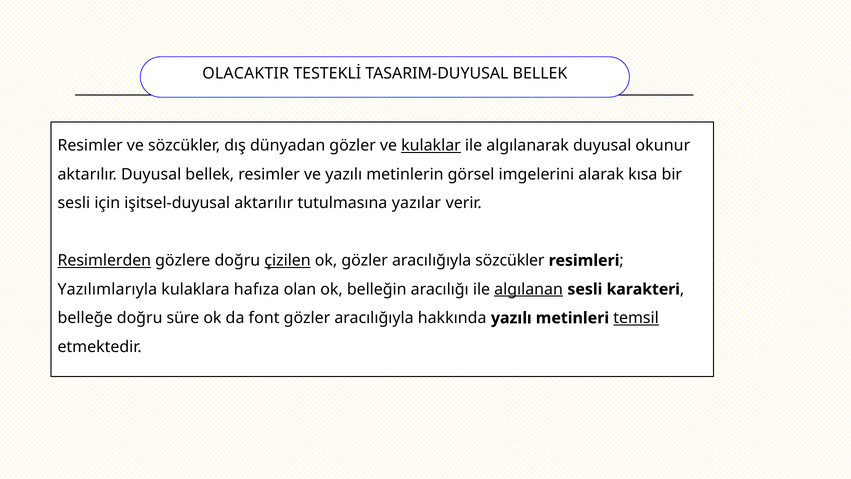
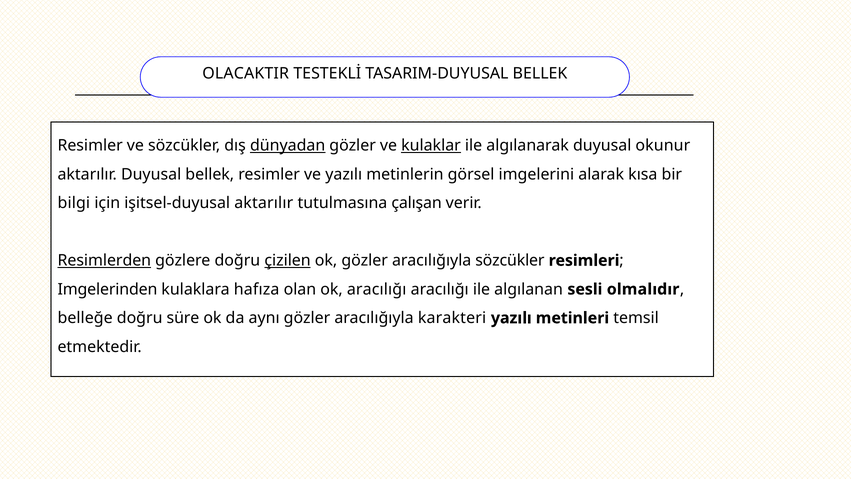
dünyadan underline: none -> present (288, 146)
sesli: sesli -> bilgi (74, 203)
yazılar: yazılar -> çalışan (417, 203)
Yazılımlarıyla: Yazılımlarıyla -> Imgelerinden (107, 289)
ok belleğin: belleğin -> aracılığı (377, 289)
algılanan underline: present -> none (529, 289)
karakteri: karakteri -> olmalıdır (643, 289)
font: font -> aynı (264, 318)
hakkında: hakkında -> karakteri (452, 318)
temsil underline: present -> none (636, 318)
